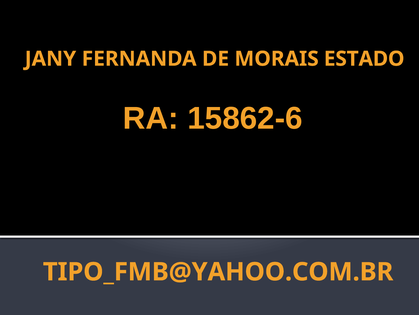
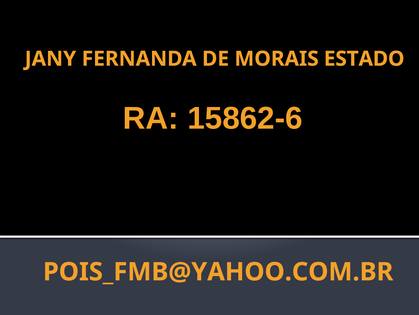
TIPO_FMB@YAHOO.COM.BR: TIPO_FMB@YAHOO.COM.BR -> POIS_FMB@YAHOO.COM.BR (218, 271)
